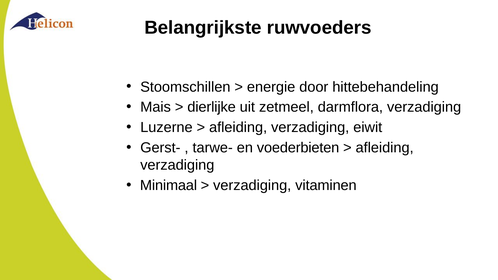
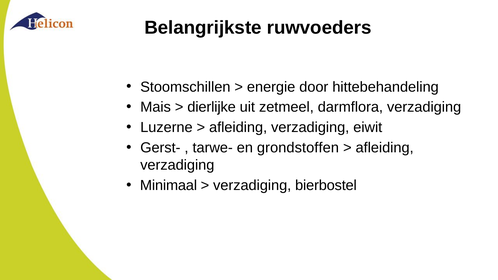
voederbieten: voederbieten -> grondstoffen (298, 148)
vitaminen: vitaminen -> bierbostel (326, 186)
